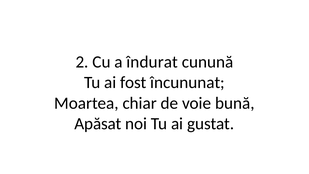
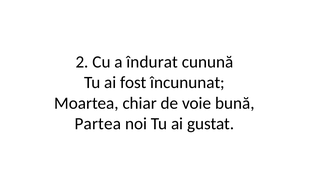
Apăsat: Apăsat -> Partea (98, 124)
